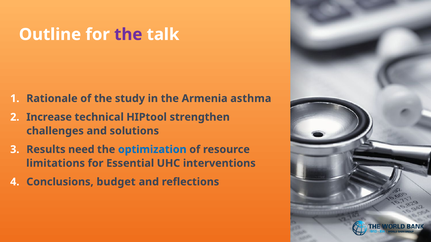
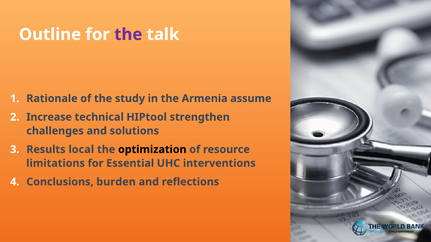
asthma: asthma -> assume (251, 99)
need: need -> local (81, 150)
optimization colour: blue -> black (152, 150)
budget: budget -> burden (116, 182)
